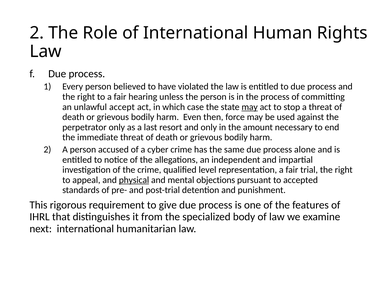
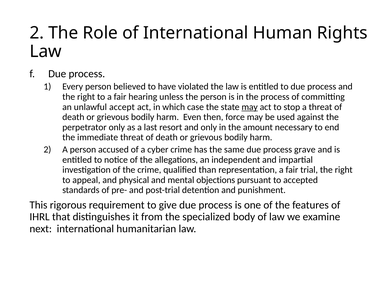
alone: alone -> grave (305, 149)
level: level -> than (207, 169)
physical underline: present -> none (134, 179)
